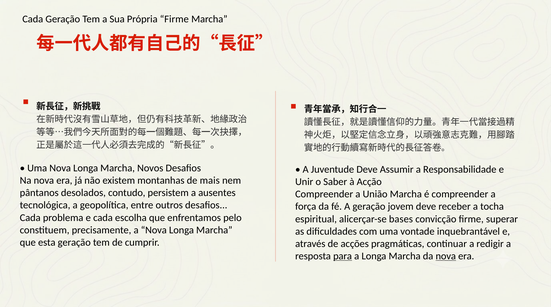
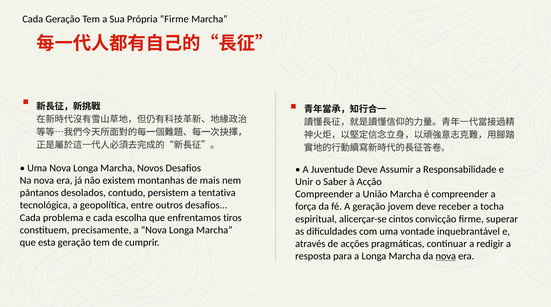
ausentes: ausentes -> tentativa (217, 193)
pelo: pelo -> tiros (233, 218)
bases: bases -> cintos (401, 219)
para underline: present -> none (343, 256)
